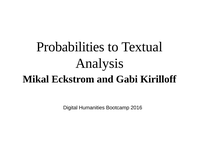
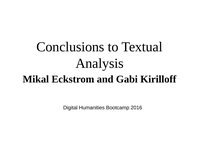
Probabilities: Probabilities -> Conclusions (70, 47)
